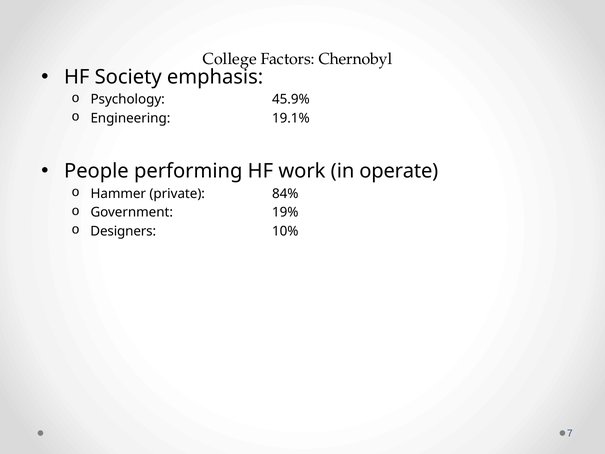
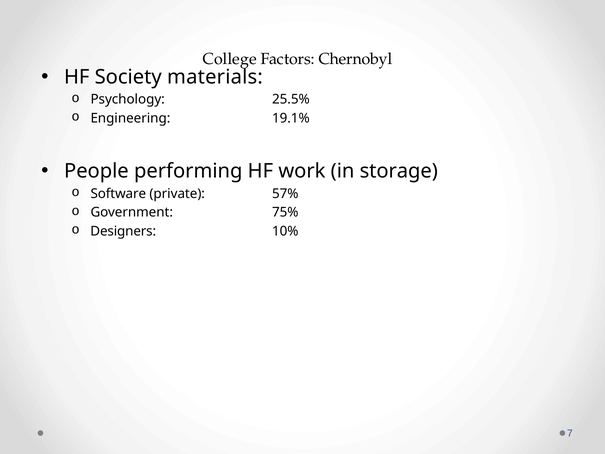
emphasis: emphasis -> materials (215, 77)
45.9%: 45.9% -> 25.5% (291, 99)
operate: operate -> storage (399, 171)
Hammer: Hammer -> Software (118, 194)
84%: 84% -> 57% (285, 194)
19%: 19% -> 75% (285, 212)
